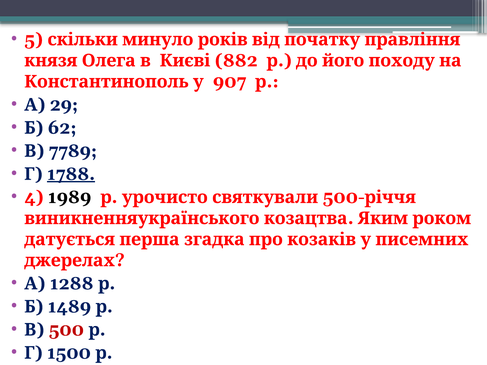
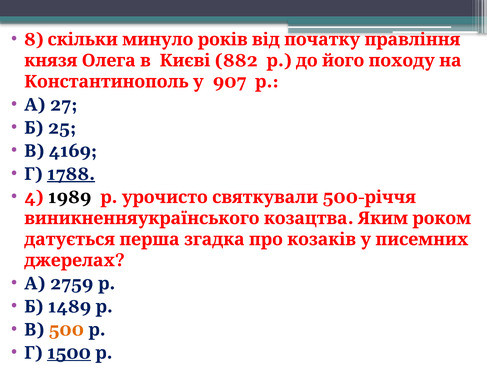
5: 5 -> 8 (34, 40)
29: 29 -> 27 (64, 105)
62: 62 -> 25 (62, 128)
7789: 7789 -> 4169 (73, 151)
1288: 1288 -> 2759 (72, 284)
500 colour: red -> orange (66, 330)
1500 underline: none -> present (69, 353)
